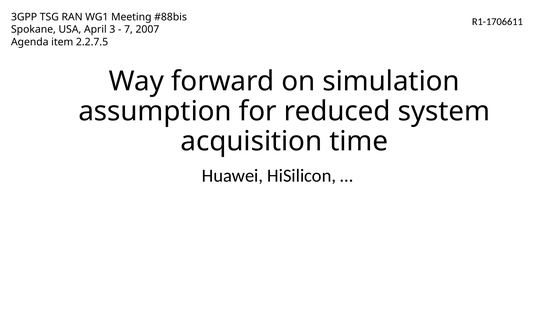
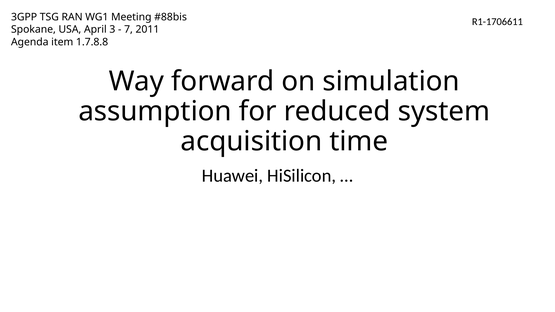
2007: 2007 -> 2011 (147, 29)
2.2.7.5: 2.2.7.5 -> 1.7.8.8 (92, 42)
